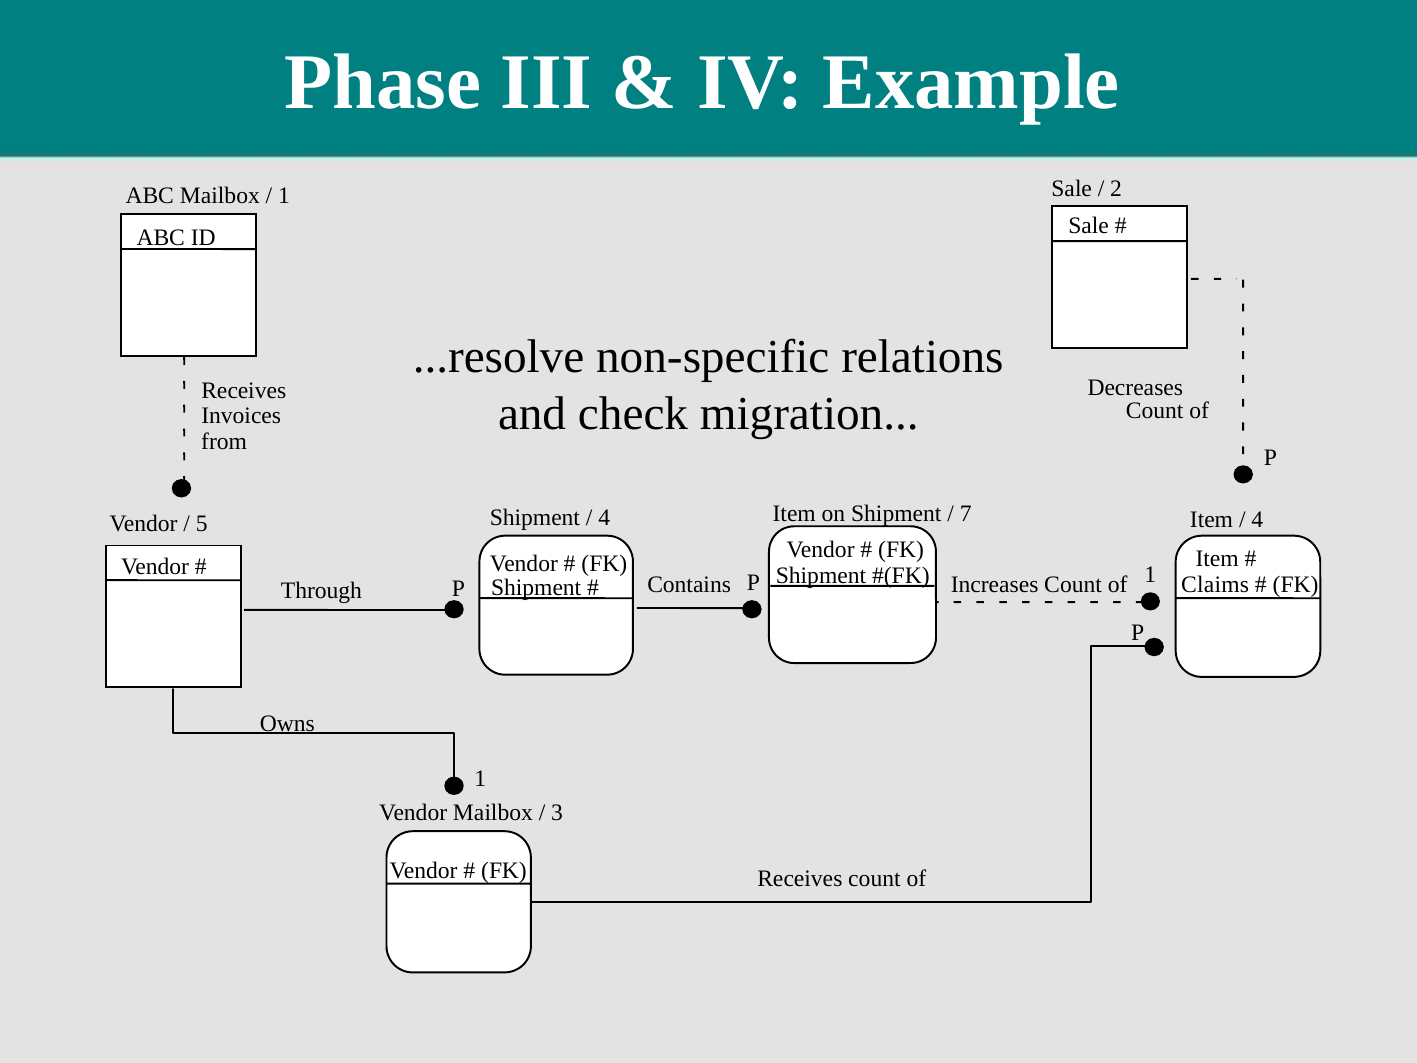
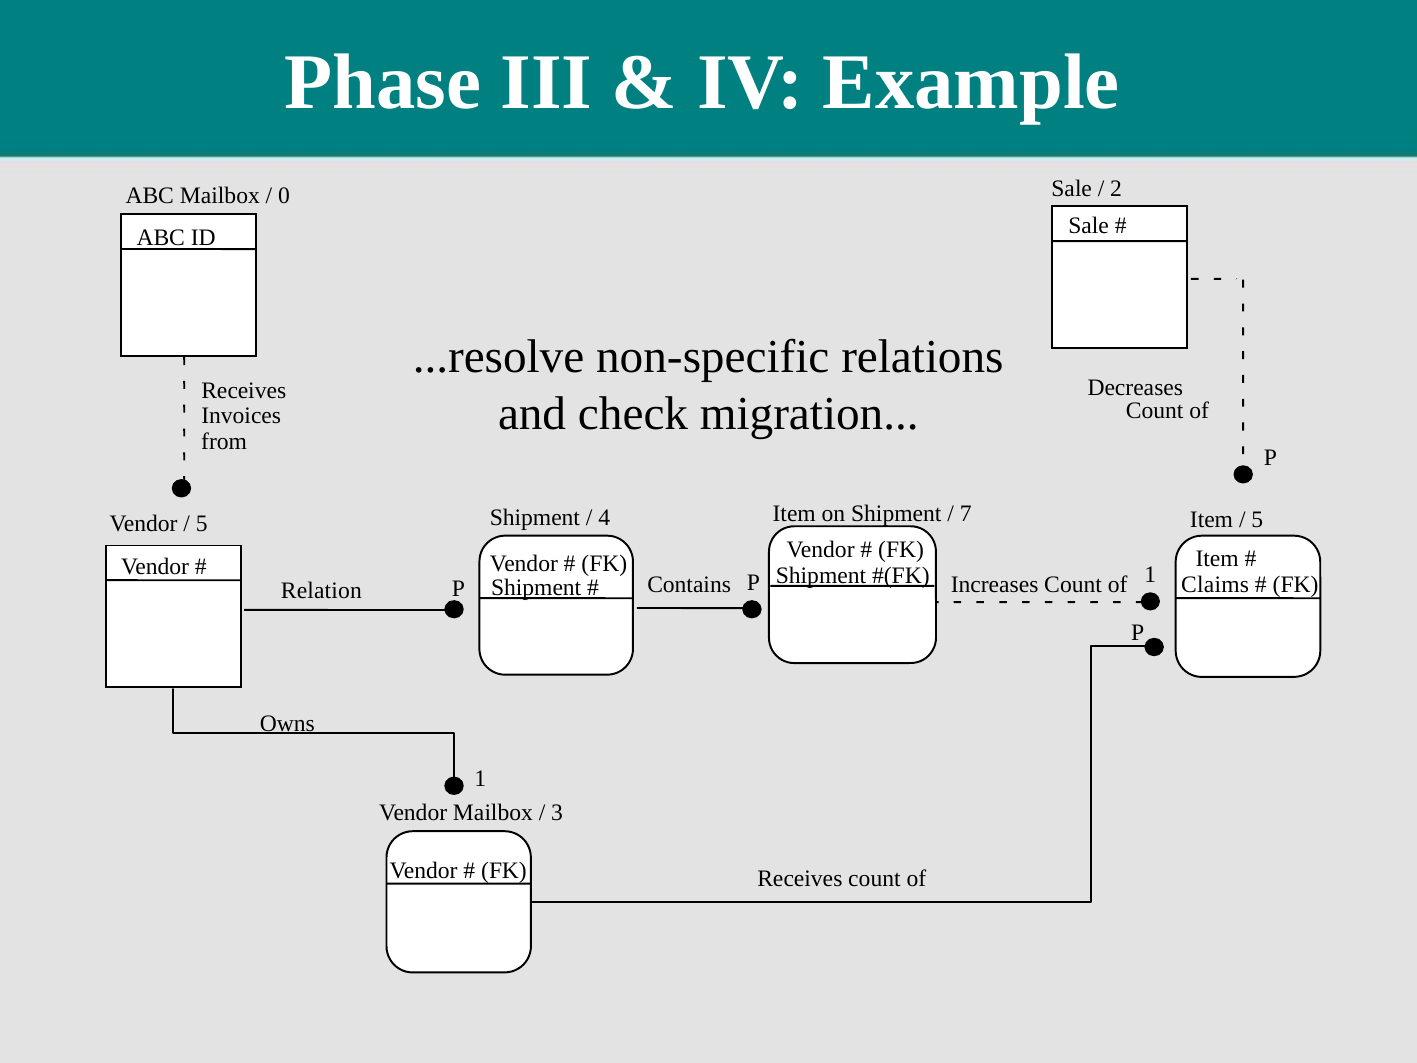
1: 1 -> 0 (284, 196)
4: 4 -> 5 (1257, 519)
Through: Through -> Relation (321, 591)
